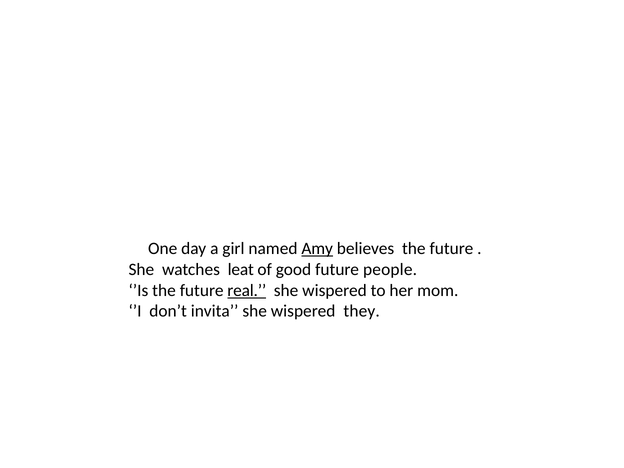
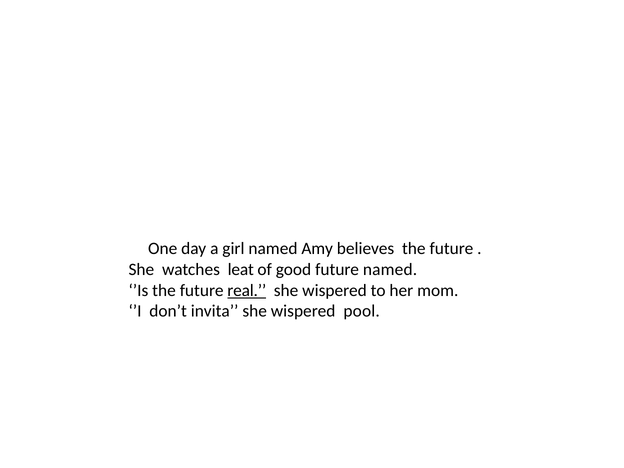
Amy underline: present -> none (317, 249)
future people: people -> named (390, 270)
they: they -> pool (362, 311)
